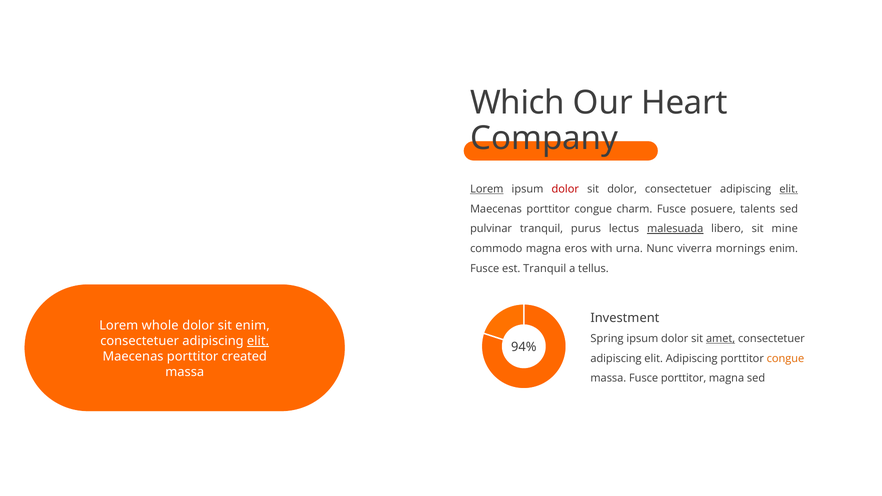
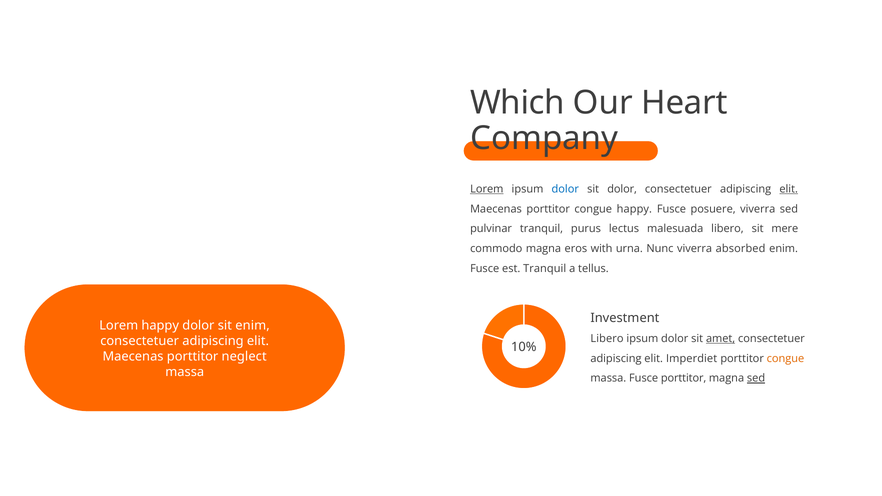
dolor colour: red -> blue (565, 189)
congue charm: charm -> happy (634, 209)
posuere talents: talents -> viverra (758, 209)
malesuada underline: present -> none (675, 229)
mine: mine -> mere (785, 229)
mornings: mornings -> absorbed (741, 249)
Lorem whole: whole -> happy (160, 326)
Spring: Spring -> Libero (607, 339)
elit underline: present -> none (258, 341)
94%: 94% -> 10% (524, 347)
created: created -> neglect (244, 356)
elit Adipiscing: Adipiscing -> Imperdiet (692, 358)
sed underline: none -> present (756, 378)
